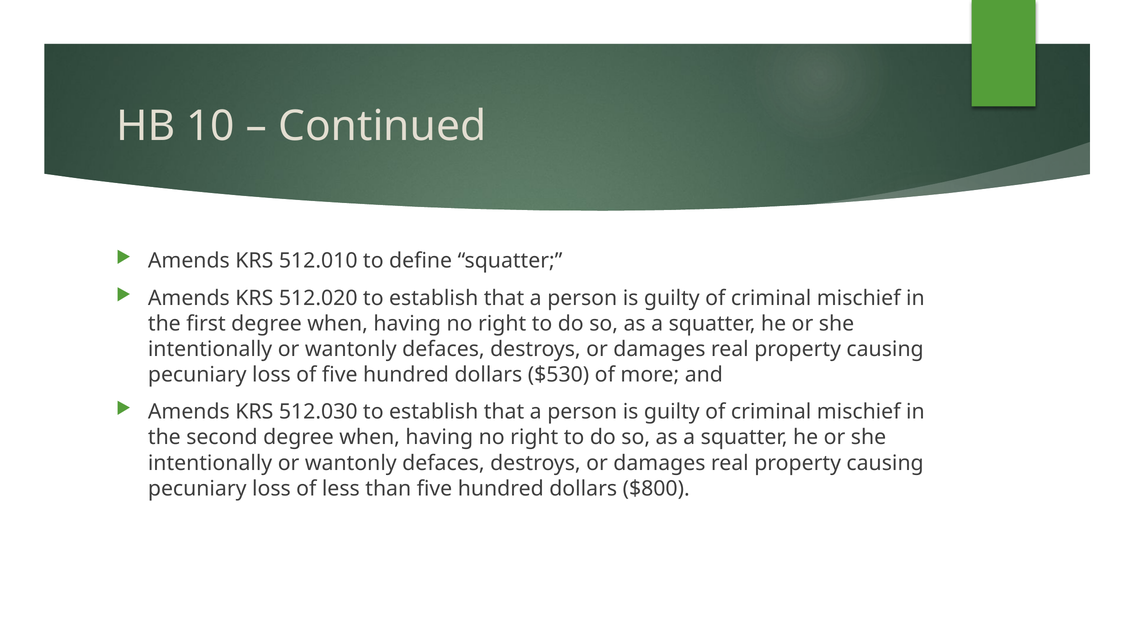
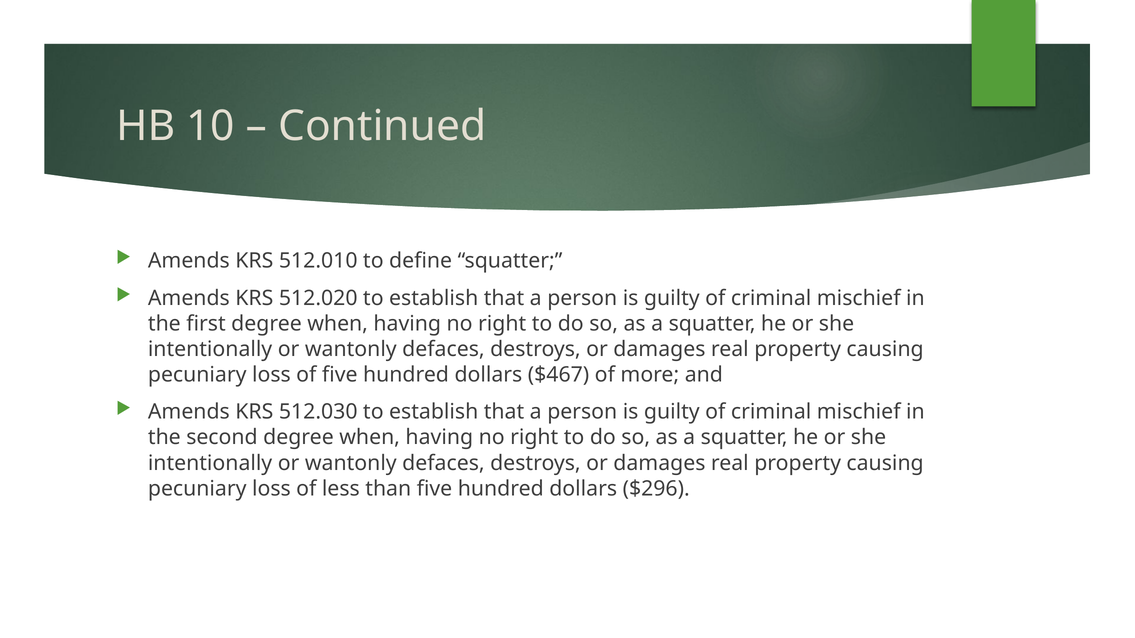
$530: $530 -> $467 (559, 375)
$800: $800 -> $296 (656, 489)
